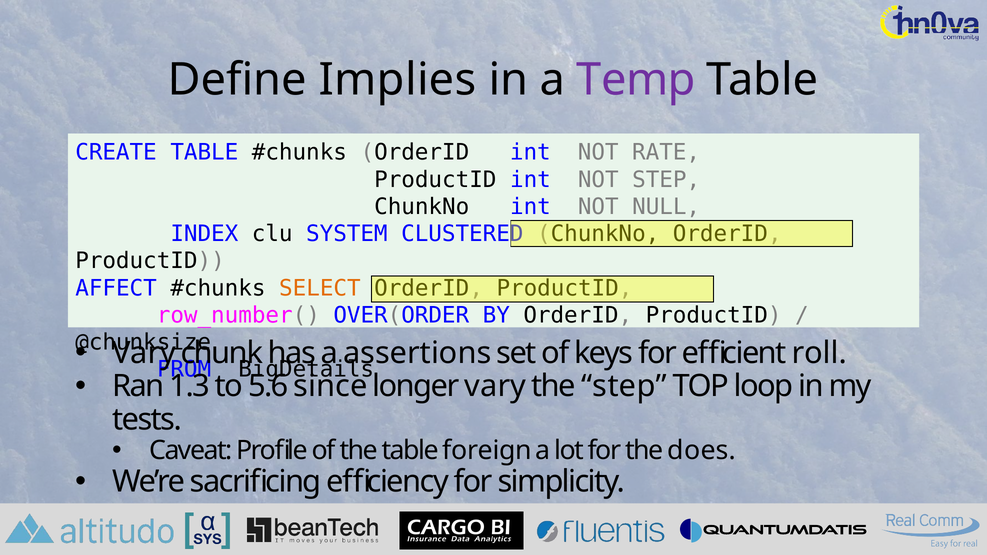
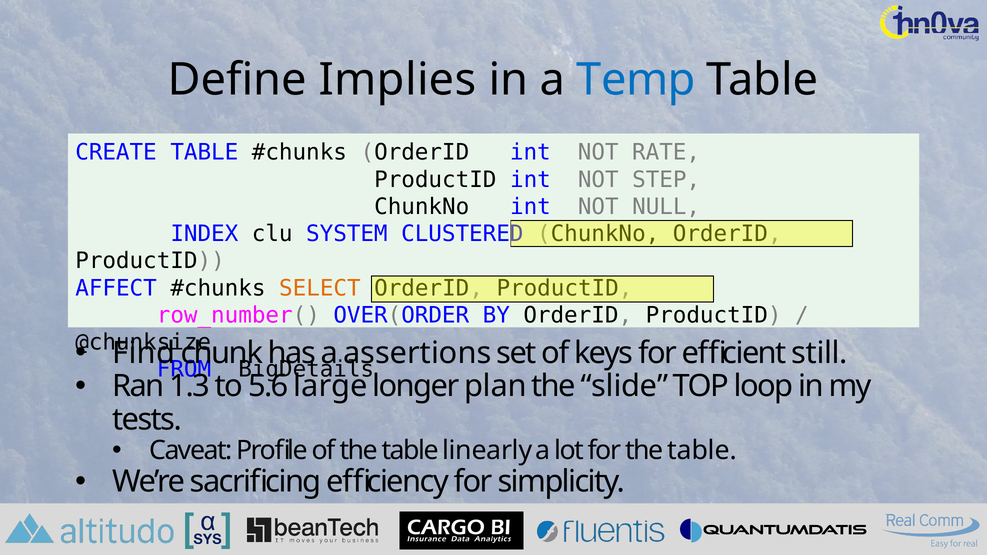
Temp colour: purple -> blue (636, 80)
Vary: Vary -> Find (144, 353)
roll: roll -> still (819, 353)
since: since -> large (330, 386)
longer vary: vary -> plan (495, 386)
the step: step -> slide (624, 386)
foreign: foreign -> linearly (487, 451)
for the does: does -> table (702, 451)
